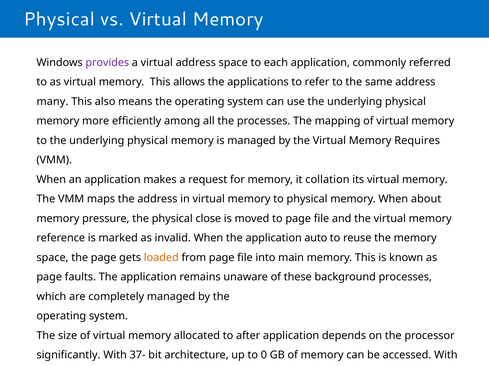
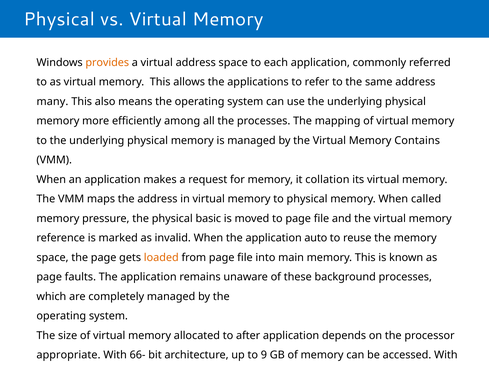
provides colour: purple -> orange (107, 63)
Requires: Requires -> Contains (417, 141)
about: about -> called (426, 199)
close: close -> basic (208, 219)
significantly: significantly -> appropriate (68, 356)
37-: 37- -> 66- (138, 356)
0: 0 -> 9 (264, 356)
